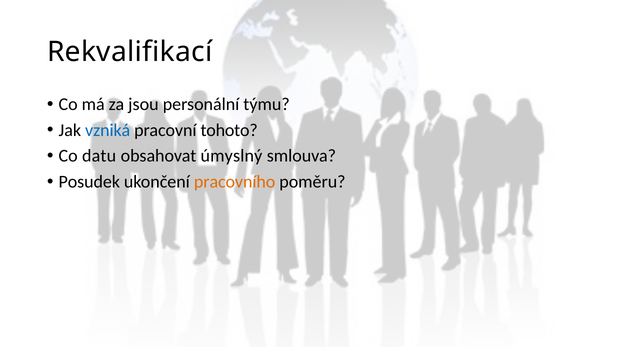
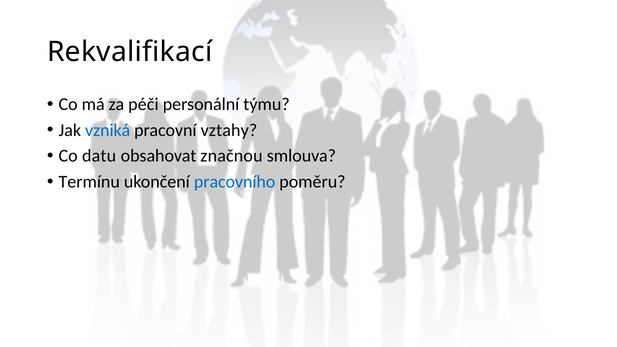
jsou: jsou -> péči (143, 104)
tohoto: tohoto -> vztahy (229, 130)
úmyslný: úmyslný -> značnou (231, 156)
Posudek: Posudek -> Termínu (89, 182)
pracovního colour: orange -> blue (235, 182)
